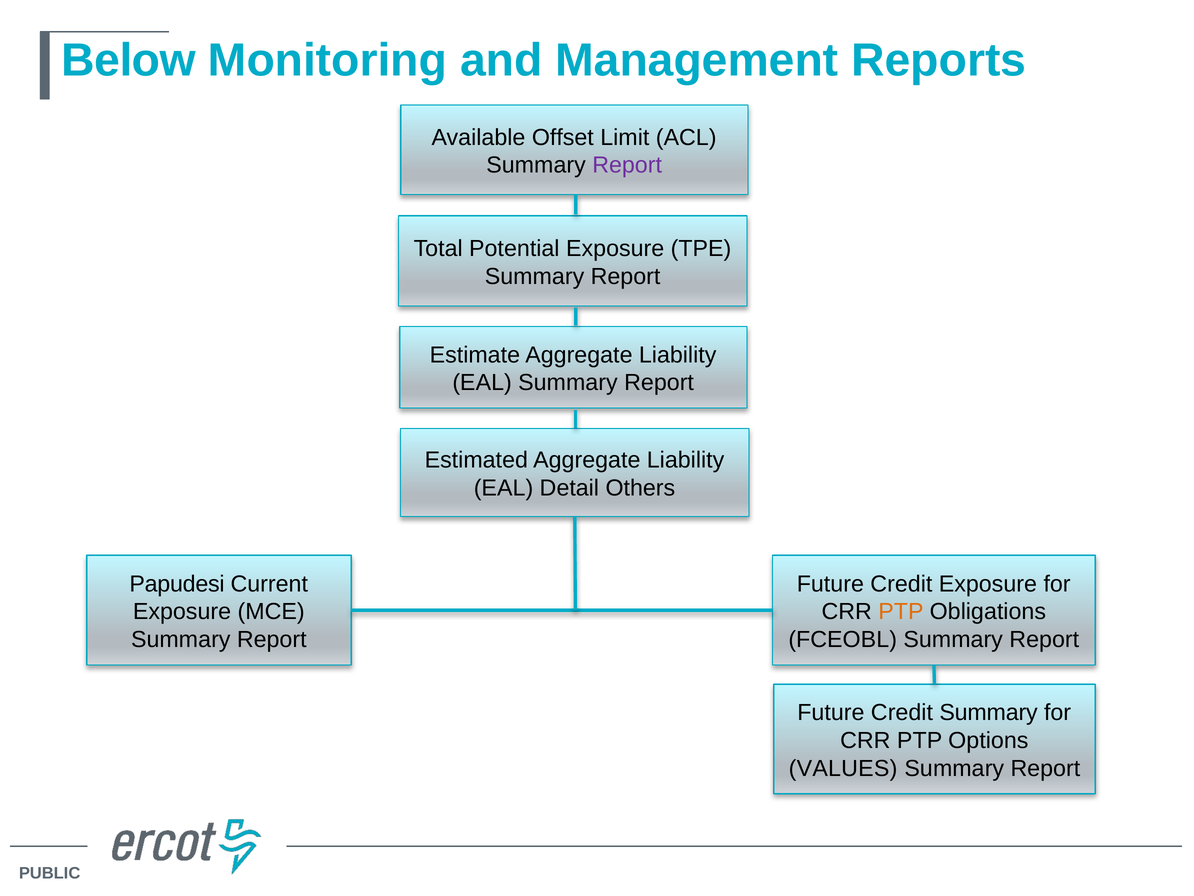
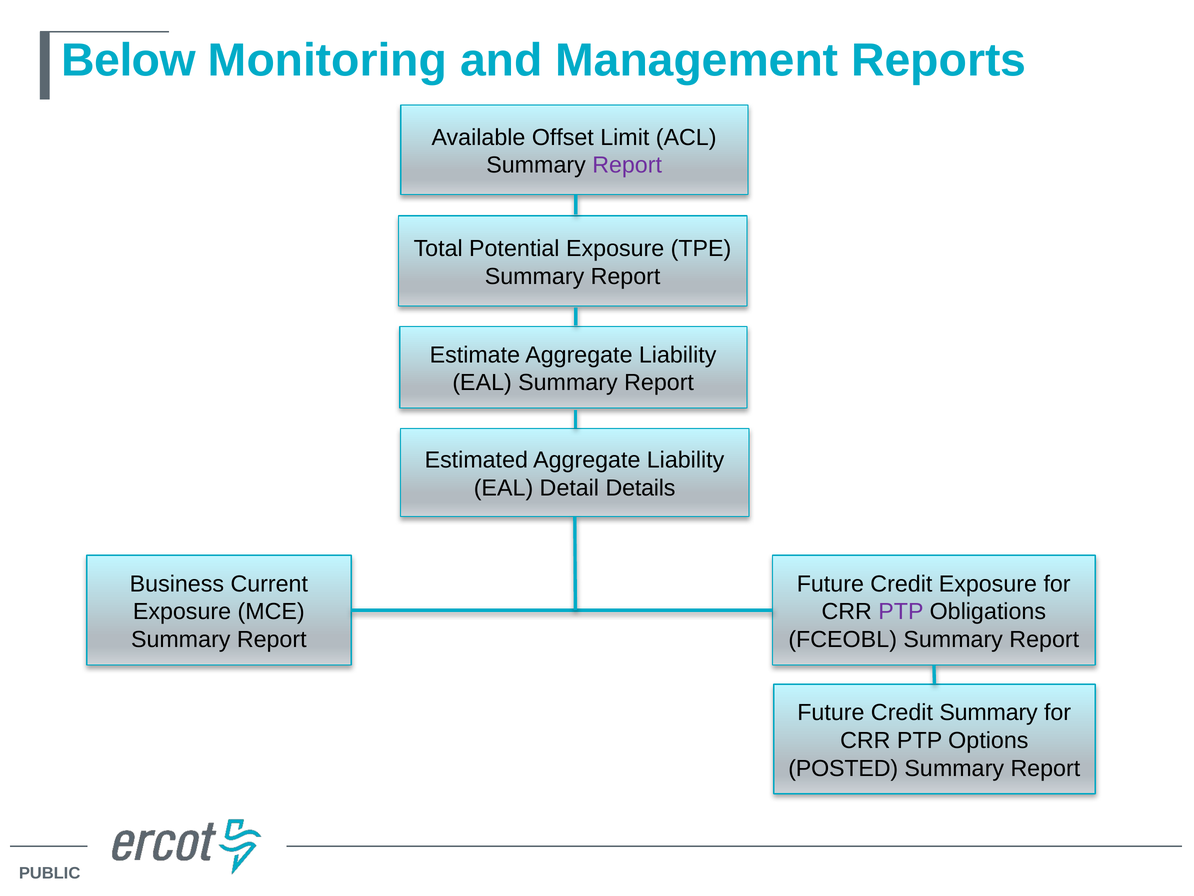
Others: Others -> Details (640, 488)
Papudesi: Papudesi -> Business (177, 584)
PTP colour: orange -> purple (901, 611)
VALUES: VALUES -> POSTED (843, 768)
